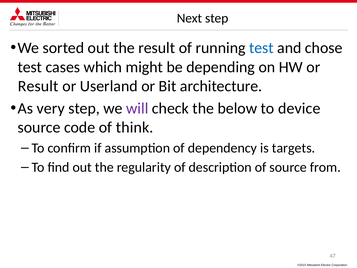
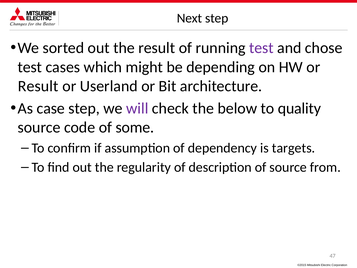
test colour: blue -> purple (261, 48)
very: very -> case (51, 108)
device: device -> quality (299, 108)
think: think -> some (135, 127)
